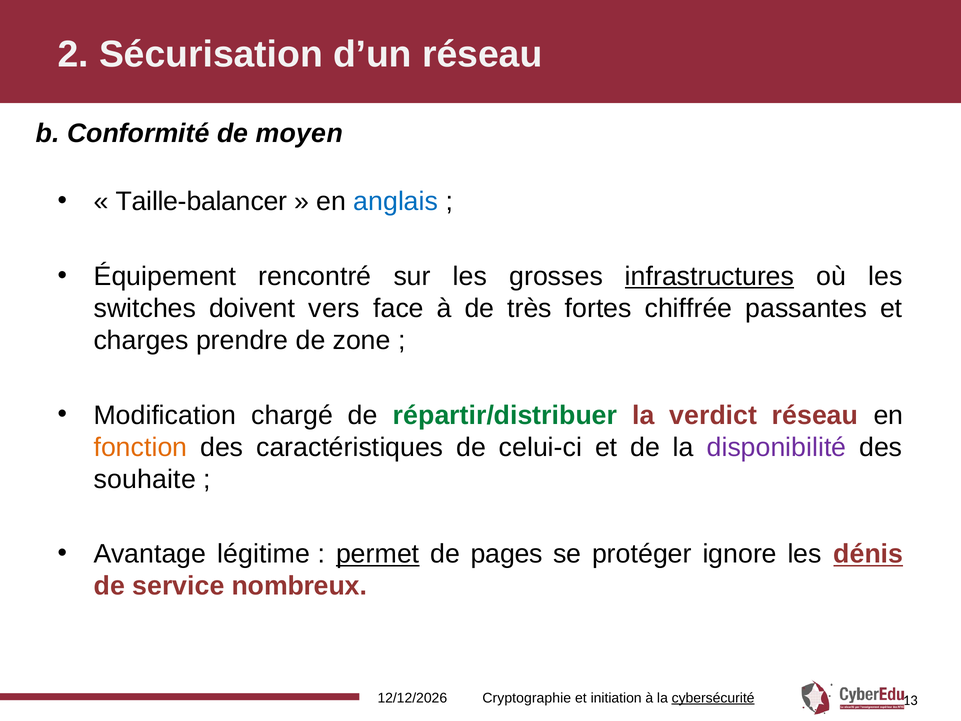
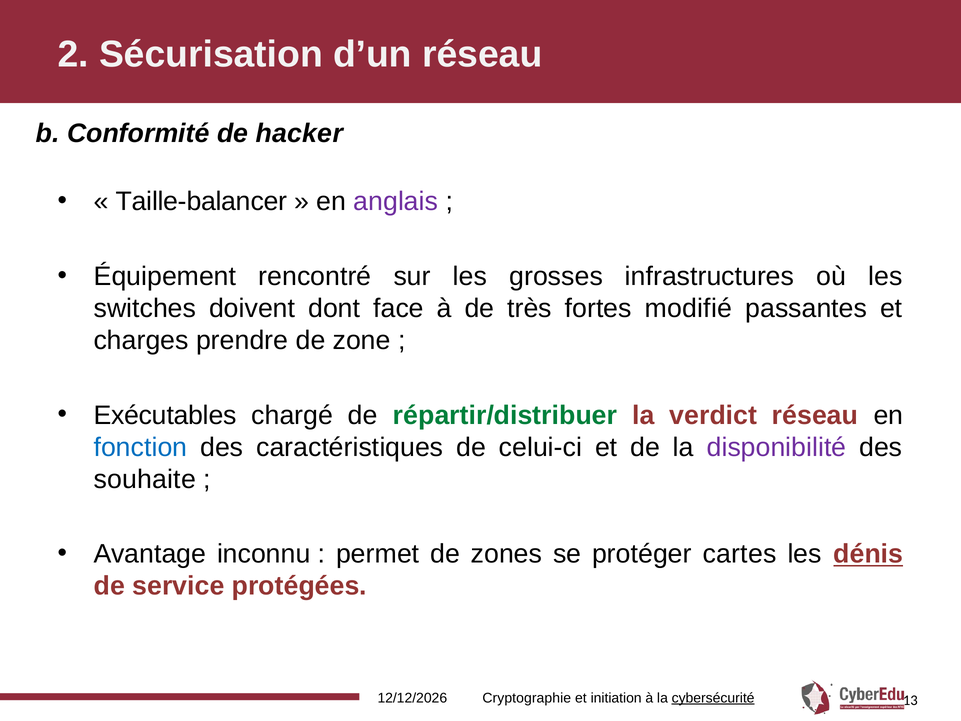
moyen: moyen -> hacker (299, 133)
anglais colour: blue -> purple (396, 201)
infrastructures underline: present -> none (710, 276)
vers: vers -> dont (334, 308)
chiffrée: chiffrée -> modifié (688, 308)
Modification: Modification -> Exécutables (165, 415)
fonction colour: orange -> blue (140, 447)
légitime: légitime -> inconnu (264, 554)
permet underline: present -> none (378, 554)
pages: pages -> zones (507, 554)
ignore: ignore -> cartes (740, 554)
nombreux: nombreux -> protégées (299, 586)
